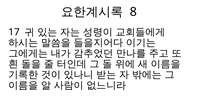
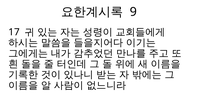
8: 8 -> 9 (133, 12)
